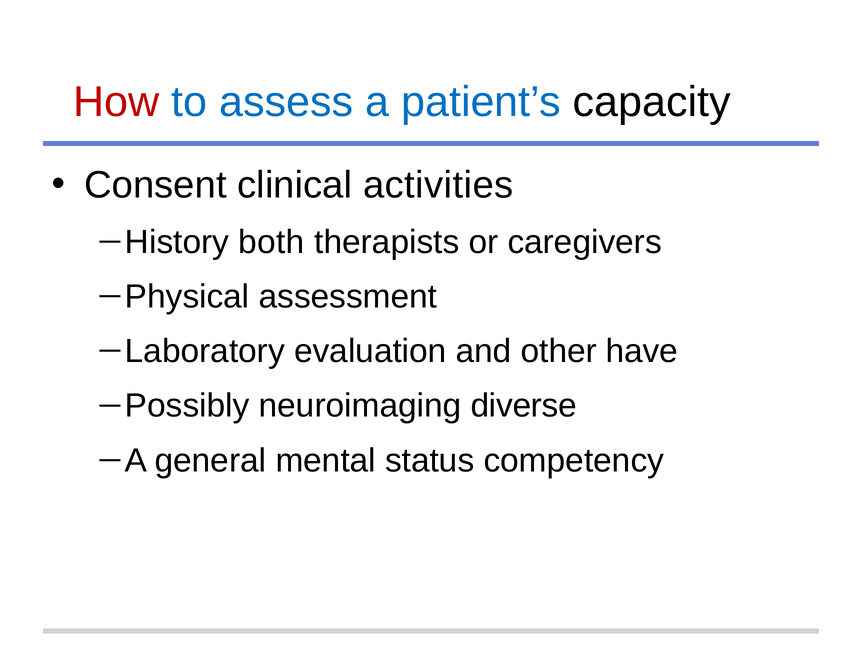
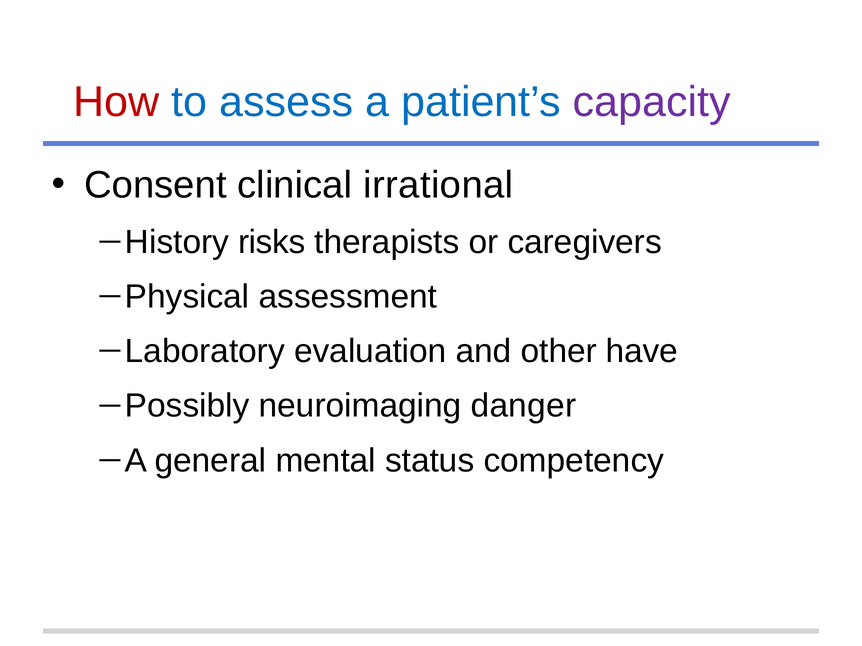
capacity colour: black -> purple (652, 102)
activities: activities -> irrational (438, 185)
both: both -> risks (272, 242)
diverse: diverse -> danger (524, 406)
